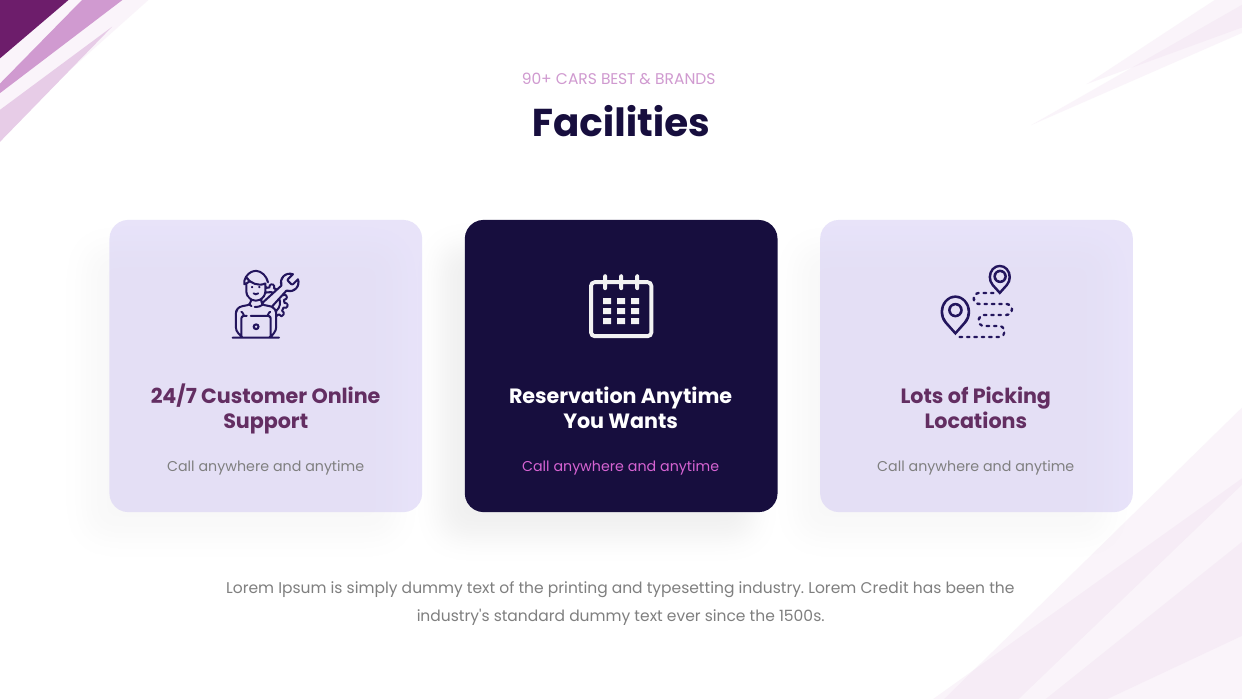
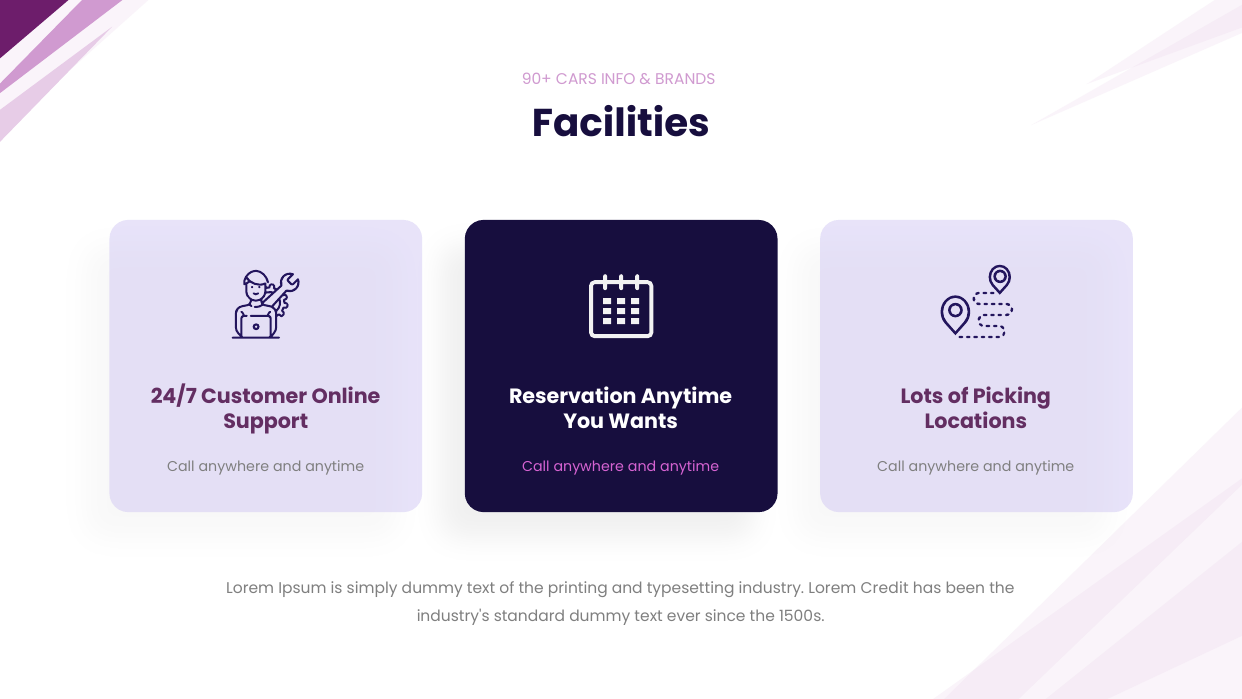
BEST: BEST -> INFO (618, 79)
